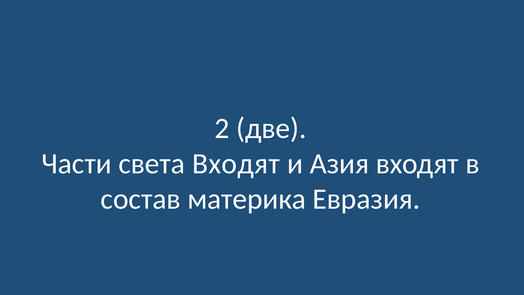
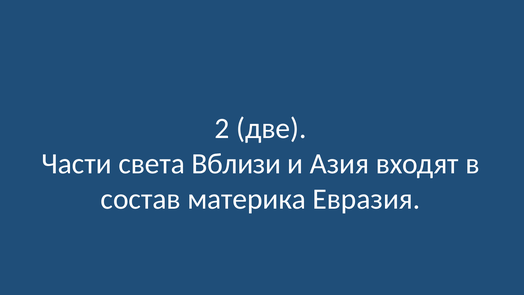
света Входят: Входят -> Вблизи (236, 164)
